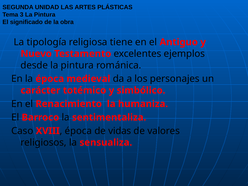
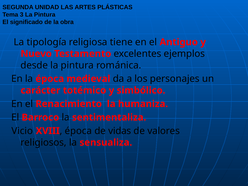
Caso: Caso -> Vicio (22, 131)
